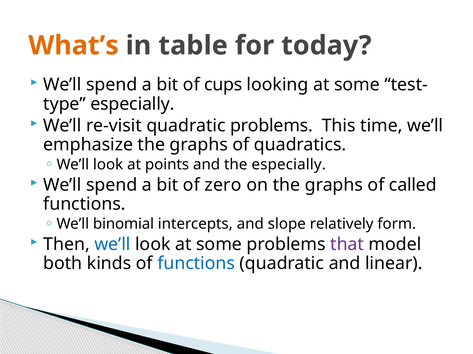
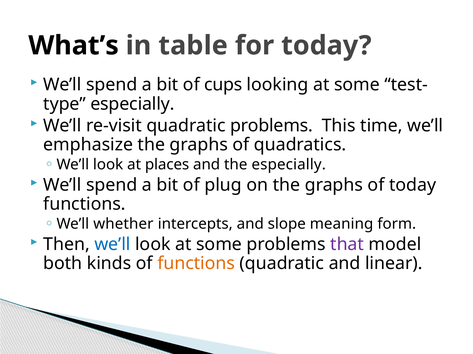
What’s colour: orange -> black (74, 46)
points: points -> places (167, 165)
zero: zero -> plug (223, 185)
of called: called -> today (413, 185)
binomial: binomial -> whether (123, 224)
relatively: relatively -> meaning (342, 224)
functions colour: blue -> orange (196, 264)
